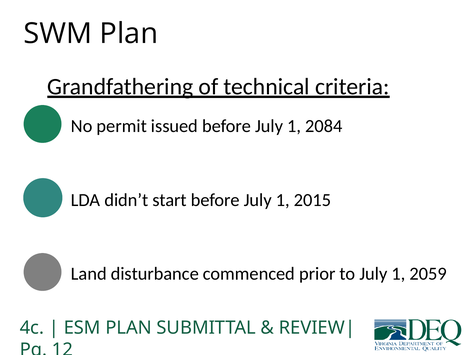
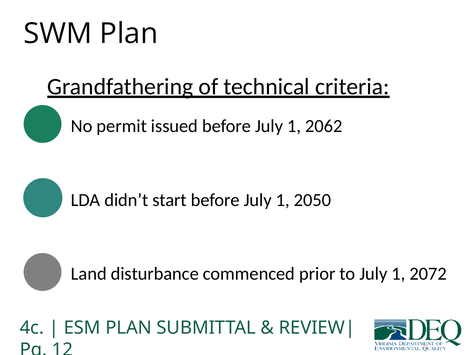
2084: 2084 -> 2062 (324, 126)
2015: 2015 -> 2050 (313, 200)
2059: 2059 -> 2072 (428, 273)
